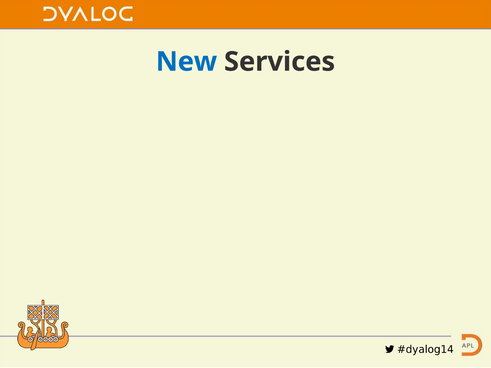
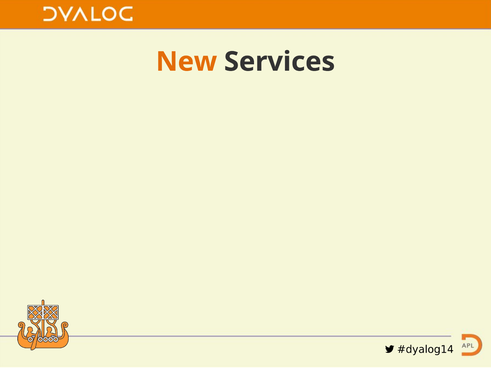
New colour: blue -> orange (186, 62)
